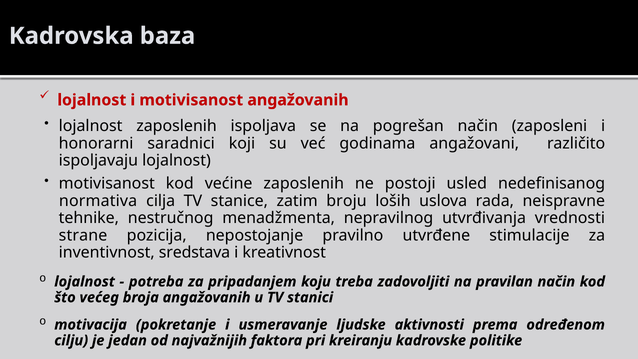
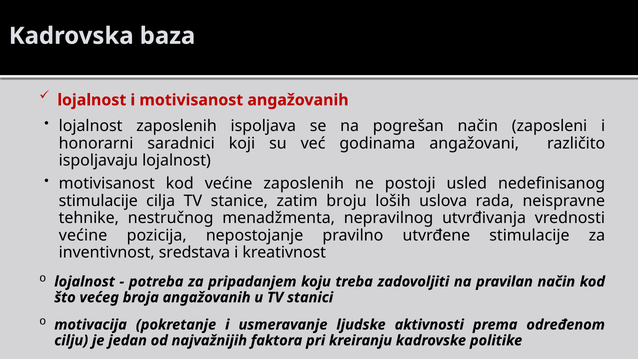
normativa: normativa -> stimulacije (98, 201)
strane: strane -> većine (83, 235)
